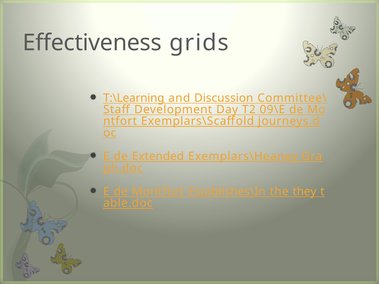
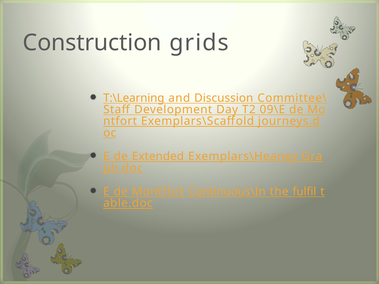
Effectiveness: Effectiveness -> Construction (92, 43)
Establishes\In: Establishes\In -> Continuous\In (227, 192)
they: they -> fulfil (304, 192)
